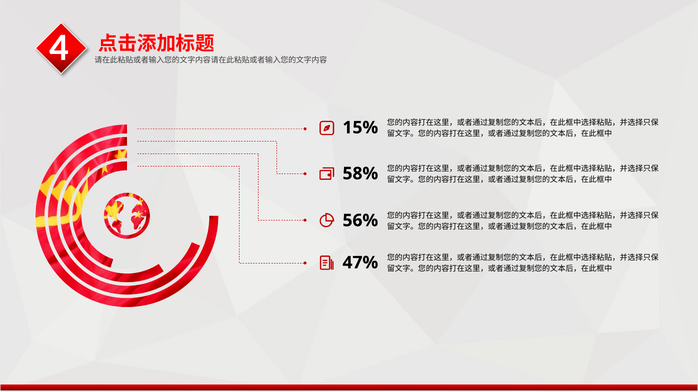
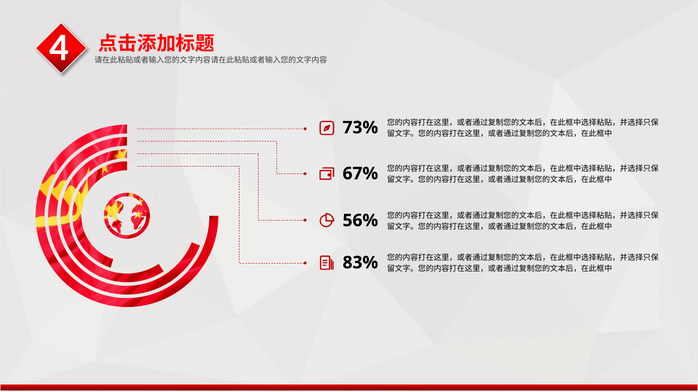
15%: 15% -> 73% (360, 128)
58%: 58% -> 67% (360, 174)
47%: 47% -> 83% (360, 263)
